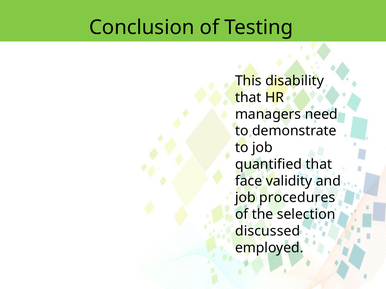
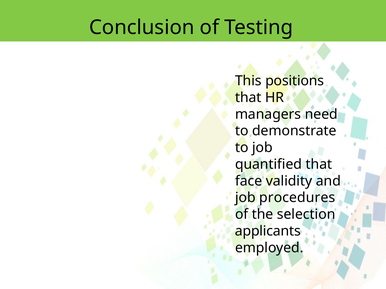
disability: disability -> positions (295, 81)
discussed: discussed -> applicants (268, 231)
